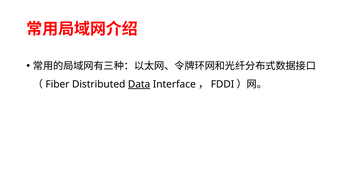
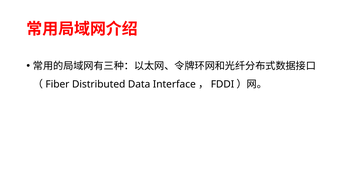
Data underline: present -> none (139, 84)
